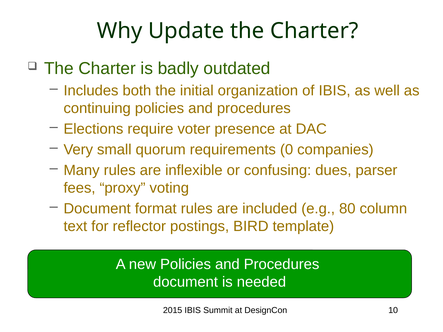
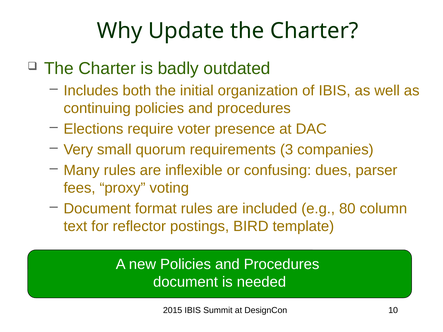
0: 0 -> 3 (287, 150)
